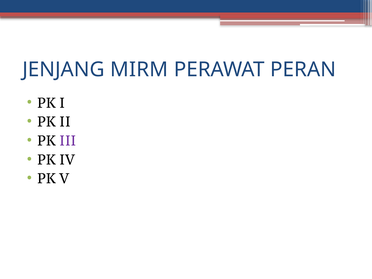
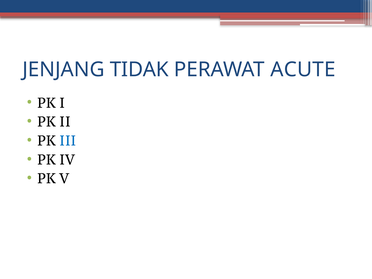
MIRM: MIRM -> TIDAK (139, 70)
PERAN: PERAN -> ACUTE (303, 70)
III colour: purple -> blue (68, 141)
